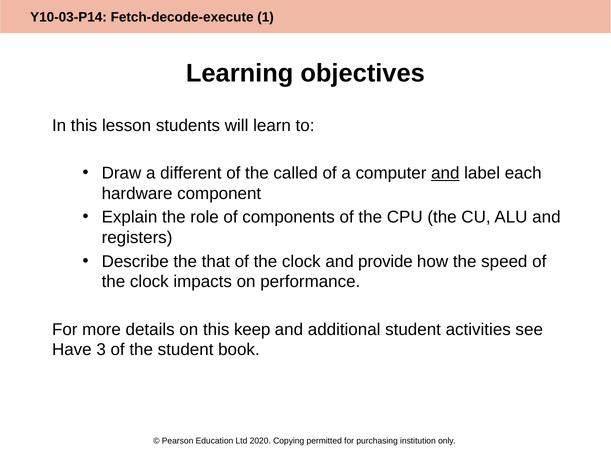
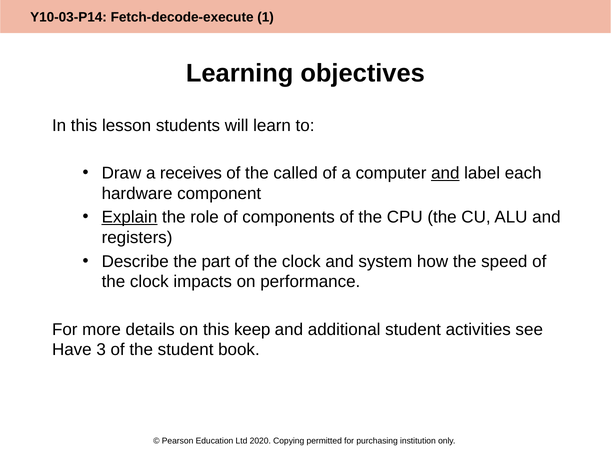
different: different -> receives (191, 173)
Explain underline: none -> present (130, 217)
that: that -> part (216, 261)
provide: provide -> system (385, 261)
